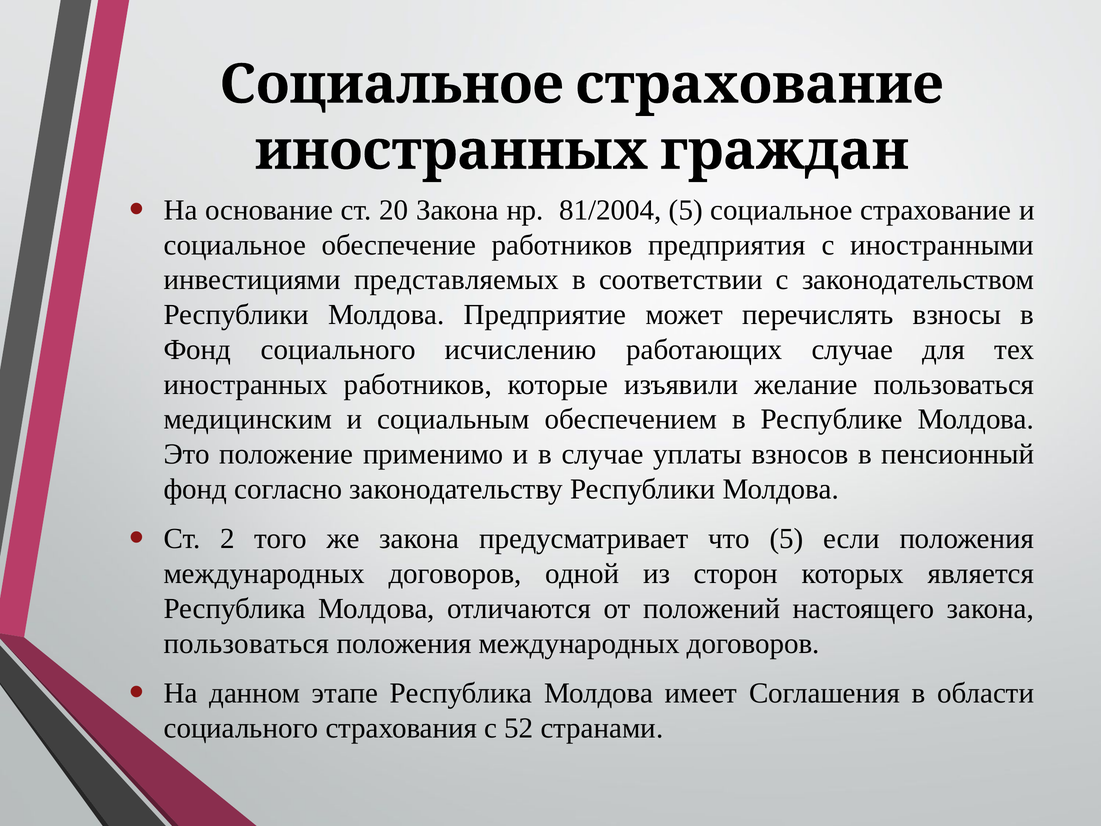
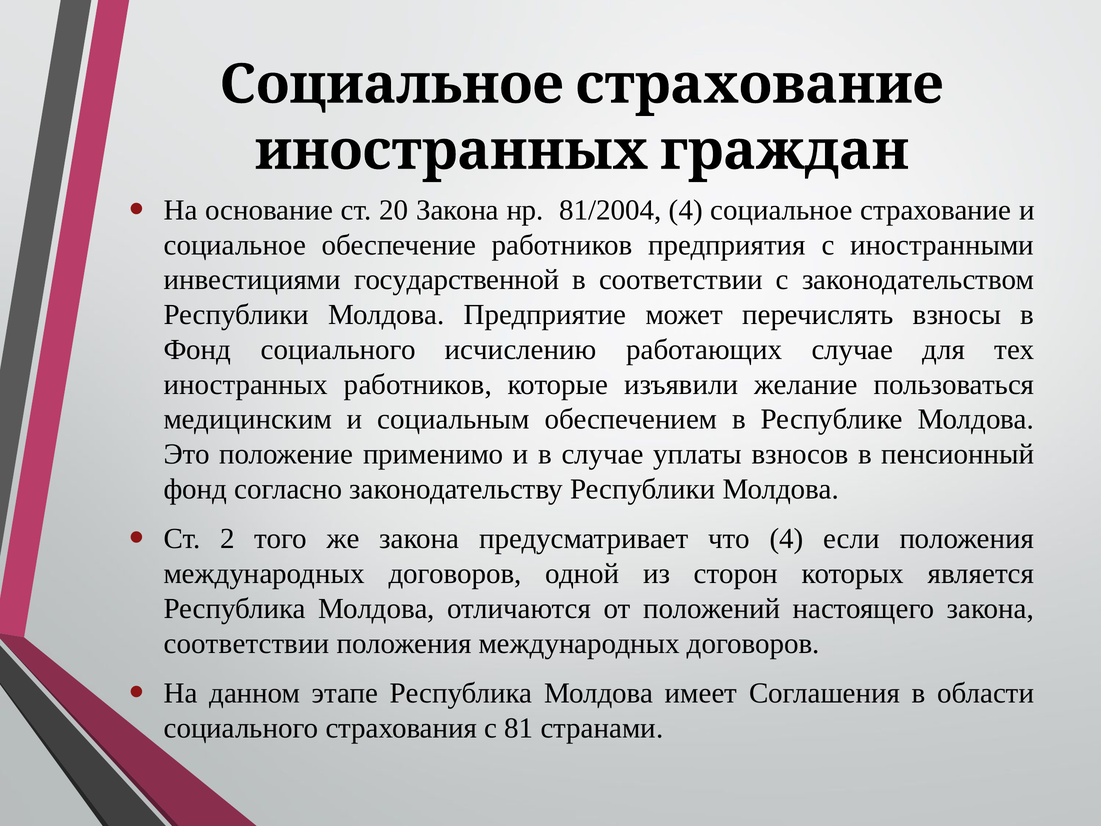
81/2004 5: 5 -> 4 (686, 210)
представляемых: представляемых -> государственной (457, 280)
что 5: 5 -> 4 (787, 539)
пользоваться: пользоваться -> соответствии (247, 643)
52: 52 -> 81 (519, 728)
